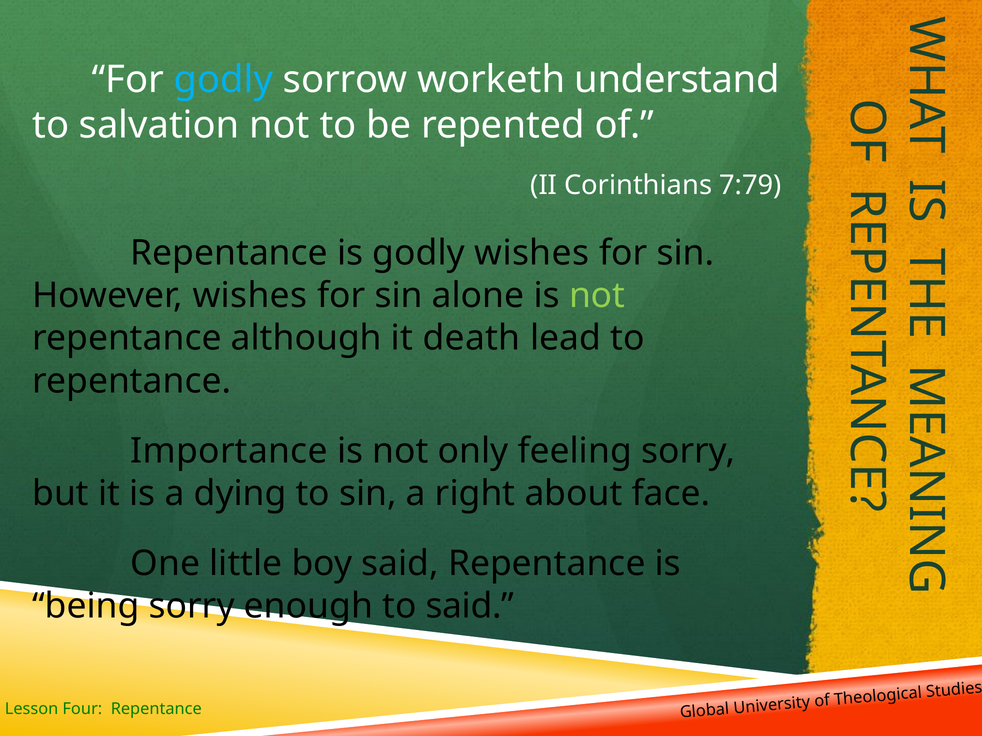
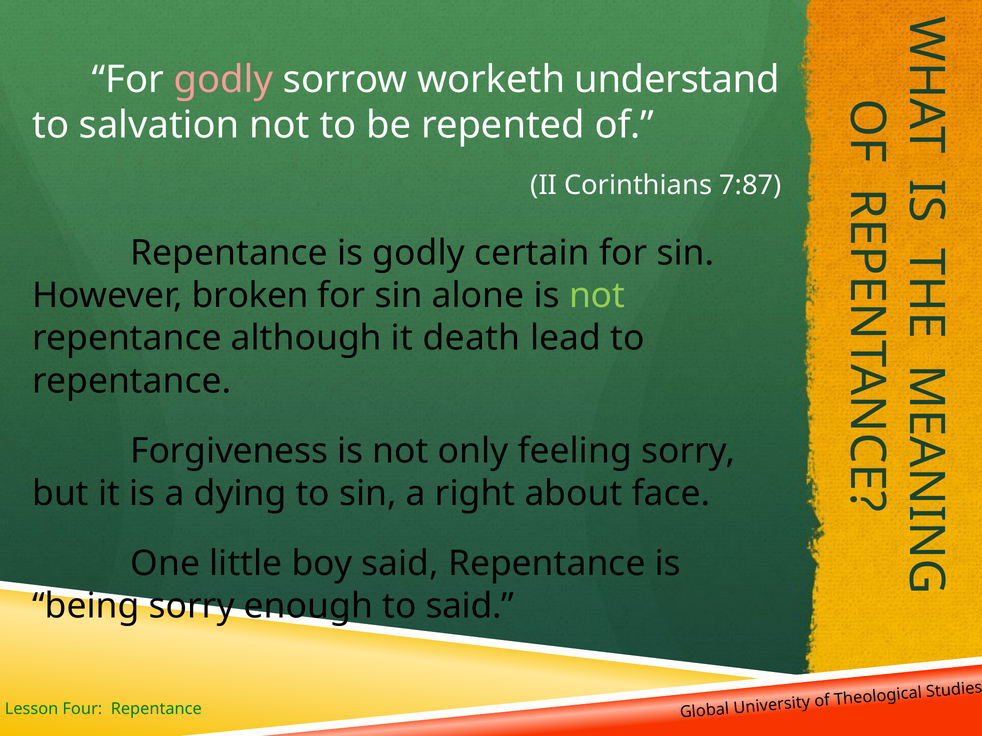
godly colour: light blue -> pink (223, 80)
7:79: 7:79 -> 7:87 (750, 185)
godly wishes: wishes -> certain (532, 253)
However wishes: wishes -> broken (250, 296)
Importance: Importance -> Forgiveness (229, 451)
